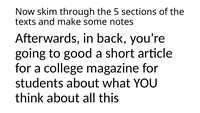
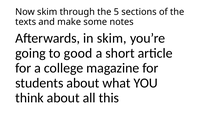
in back: back -> skim (112, 38)
